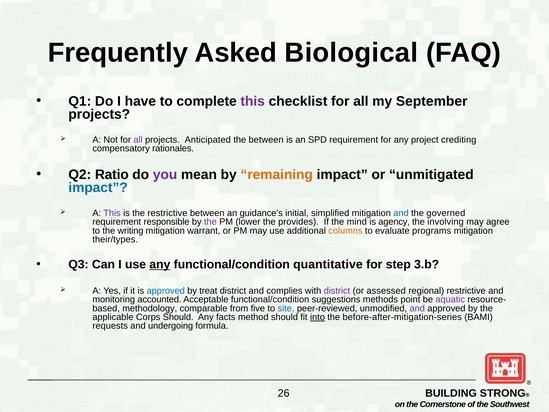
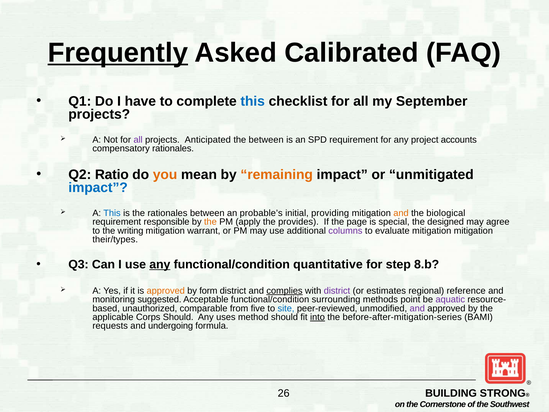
Frequently underline: none -> present (118, 53)
Biological: Biological -> Calibrated (351, 53)
this colour: purple -> blue (253, 101)
crediting: crediting -> accounts (459, 140)
you colour: purple -> orange (165, 174)
This colour: purple -> blue (112, 213)
the restrictive: restrictive -> rationales (167, 213)
guidance’s: guidance’s -> probable’s (261, 213)
simplified: simplified -> providing (330, 213)
and colour: blue -> orange (401, 213)
governed: governed -> biological (446, 213)
the colour: purple -> orange (210, 222)
lower: lower -> apply (248, 222)
mind: mind -> page (357, 222)
agency: agency -> special (394, 222)
involving: involving -> designed (446, 222)
columns colour: orange -> purple (345, 231)
evaluate programs: programs -> mitigation (432, 231)
3.b: 3.b -> 8.b (427, 264)
approved colour: blue -> orange (166, 291)
treat: treat -> form (208, 291)
complies underline: none -> present (284, 291)
assessed: assessed -> estimates (386, 291)
regional restrictive: restrictive -> reference (466, 291)
accounted: accounted -> suggested (159, 299)
suggestions: suggestions -> surrounding (336, 299)
methodology: methodology -> unauthorized (150, 308)
facts: facts -> uses (226, 317)
